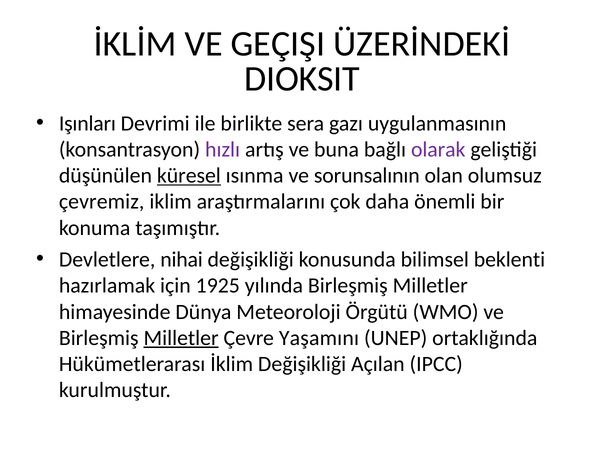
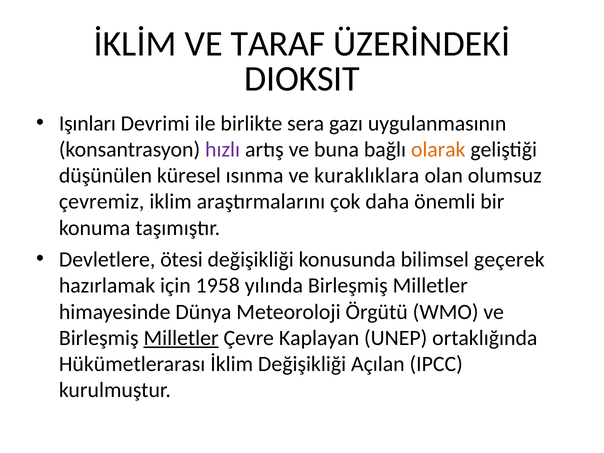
GEÇIŞI: GEÇIŞI -> TARAF (278, 44)
olarak colour: purple -> orange (438, 149)
küresel underline: present -> none (189, 176)
sorunsalının: sorunsalının -> kuraklıklara (367, 176)
nihai: nihai -> ötesi (182, 259)
beklenti: beklenti -> geçerek (509, 259)
1925: 1925 -> 1958 (218, 286)
Yaşamını: Yaşamını -> Kaplayan (319, 338)
